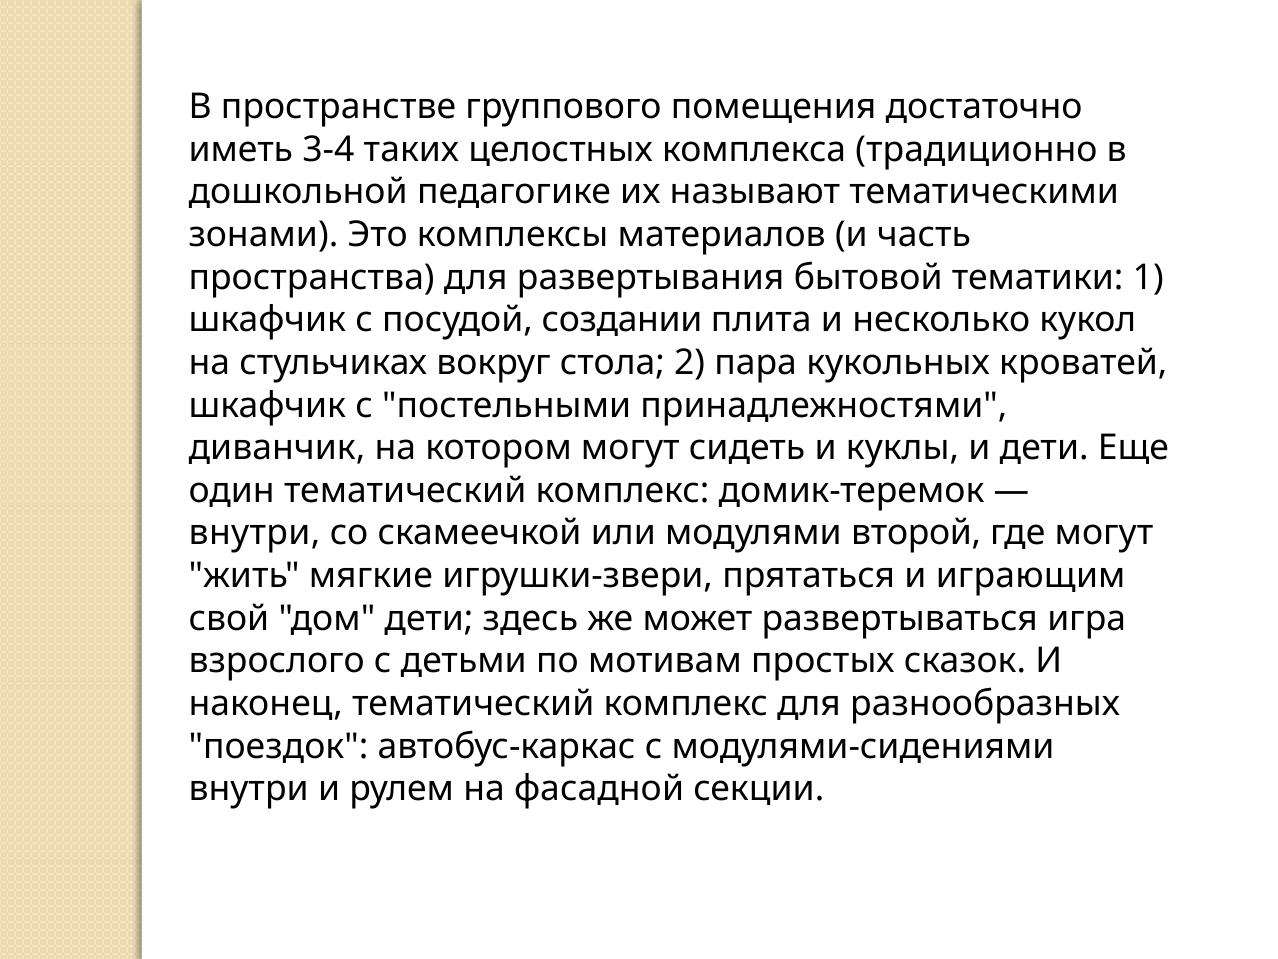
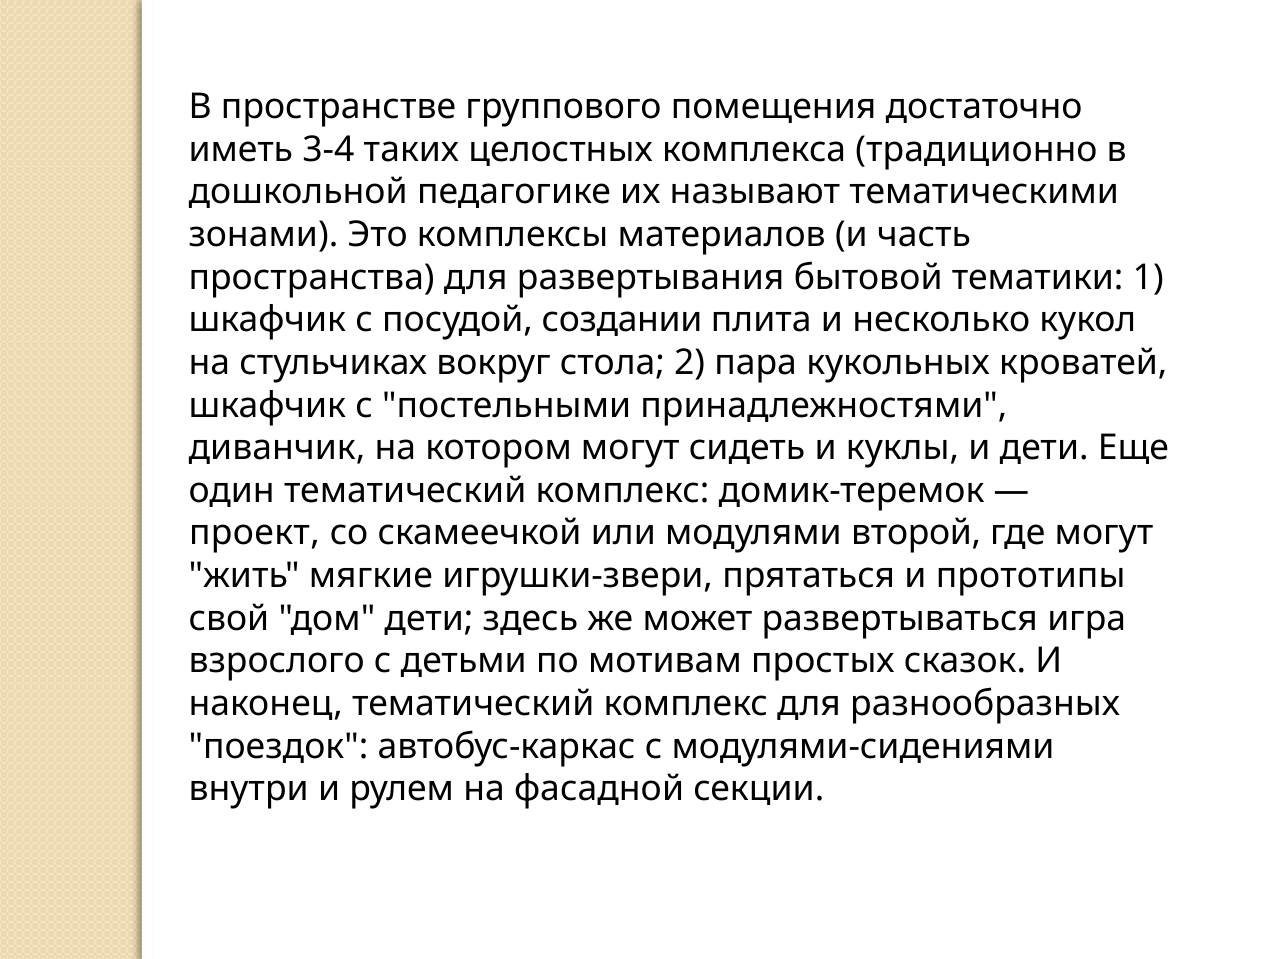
внутри: внутри -> проект (254, 533)
играющим: играющим -> прототипы (1031, 576)
